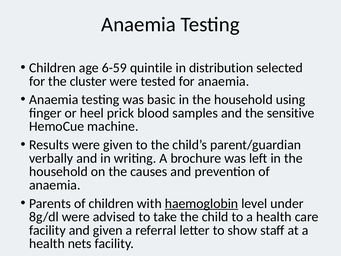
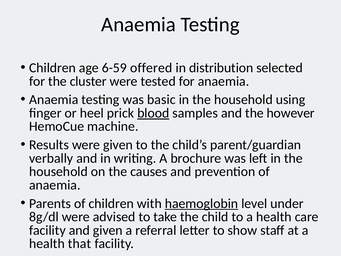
quintile: quintile -> offered (151, 68)
blood underline: none -> present (153, 113)
sensitive: sensitive -> however (291, 113)
nets: nets -> that (80, 243)
